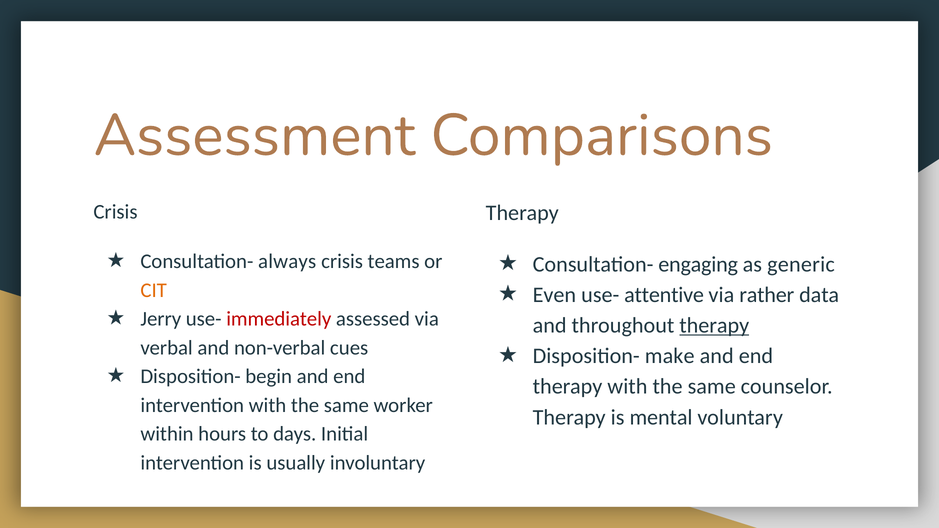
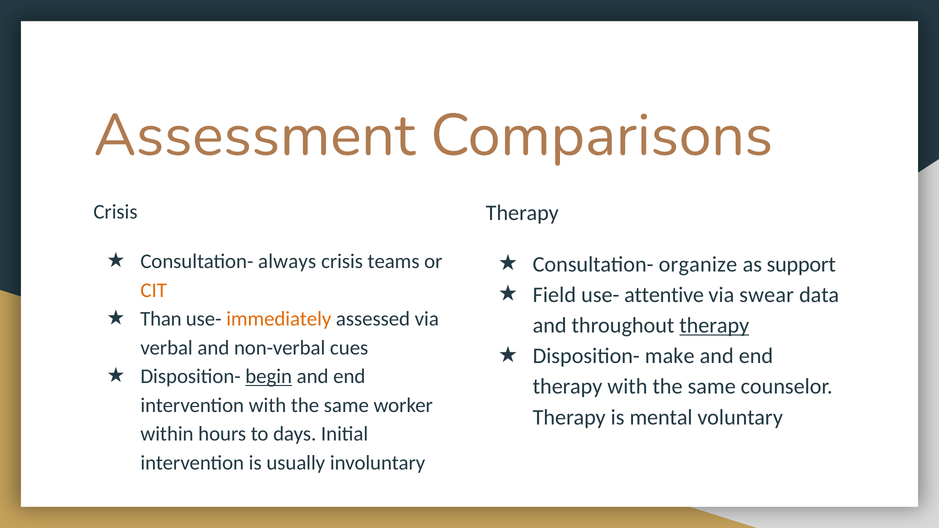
engaging: engaging -> organize (698, 265)
generic: generic -> support (801, 265)
Even: Even -> Field (554, 295)
rather: rather -> swear (767, 295)
Jerry: Jerry -> Than (161, 319)
immediately colour: red -> orange (279, 319)
begin underline: none -> present (269, 377)
